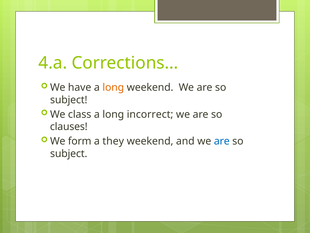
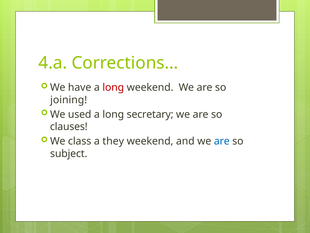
long colour: orange -> red (113, 87)
subject: subject -> joining (69, 100)
class: class -> used (80, 114)
incorrect: incorrect -> secretary (150, 114)
form: form -> class (80, 141)
